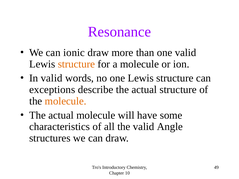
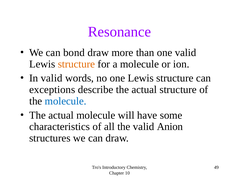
ionic: ionic -> bond (74, 53)
molecule colour: orange -> blue (66, 101)
Angle: Angle -> Anion (170, 127)
